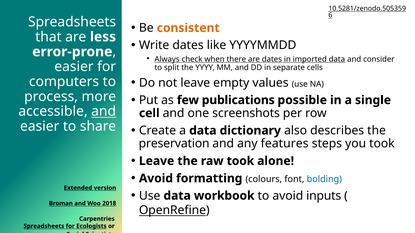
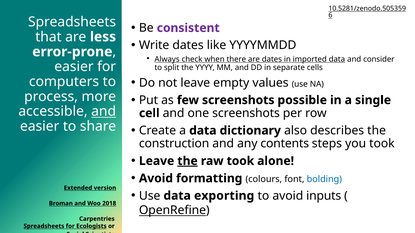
consistent colour: orange -> purple (188, 28)
few publications: publications -> screenshots (238, 100)
preservation: preservation -> construction (174, 144)
features: features -> contents (285, 144)
the underline: none -> present (188, 161)
workbook: workbook -> exporting (224, 196)
